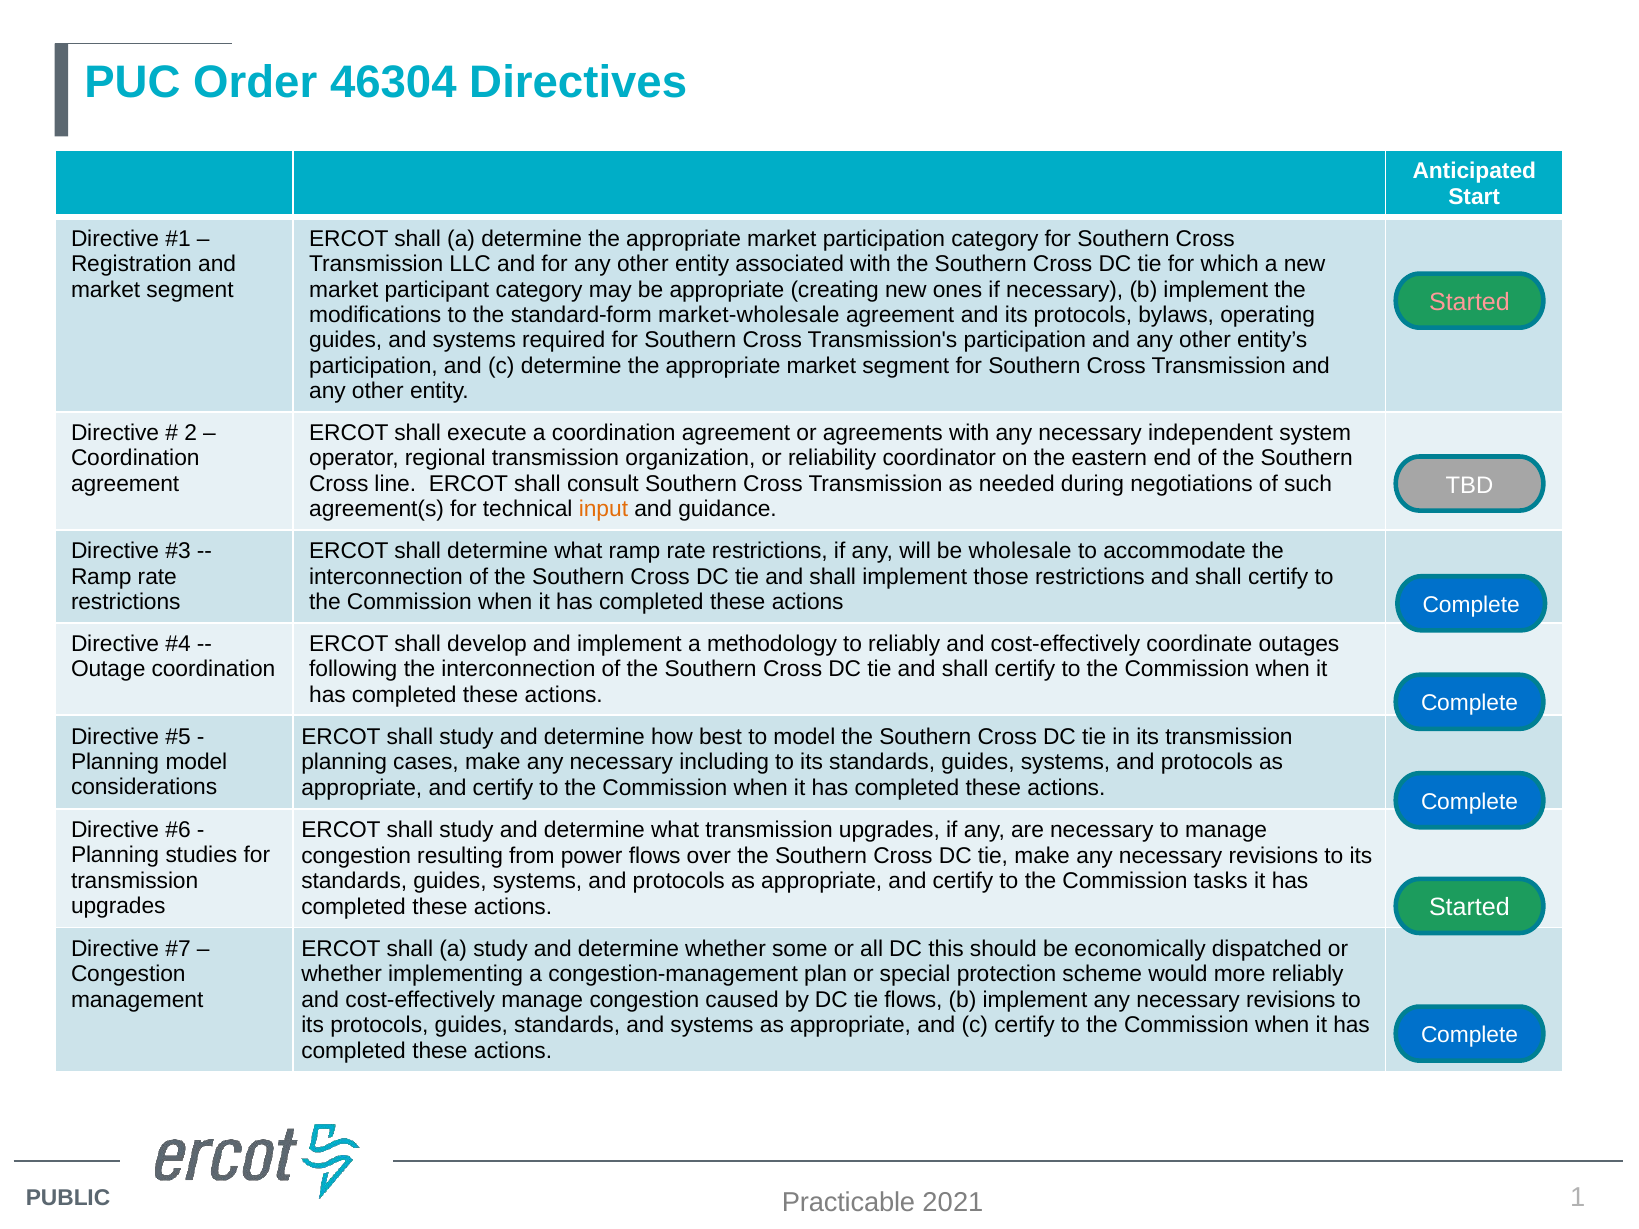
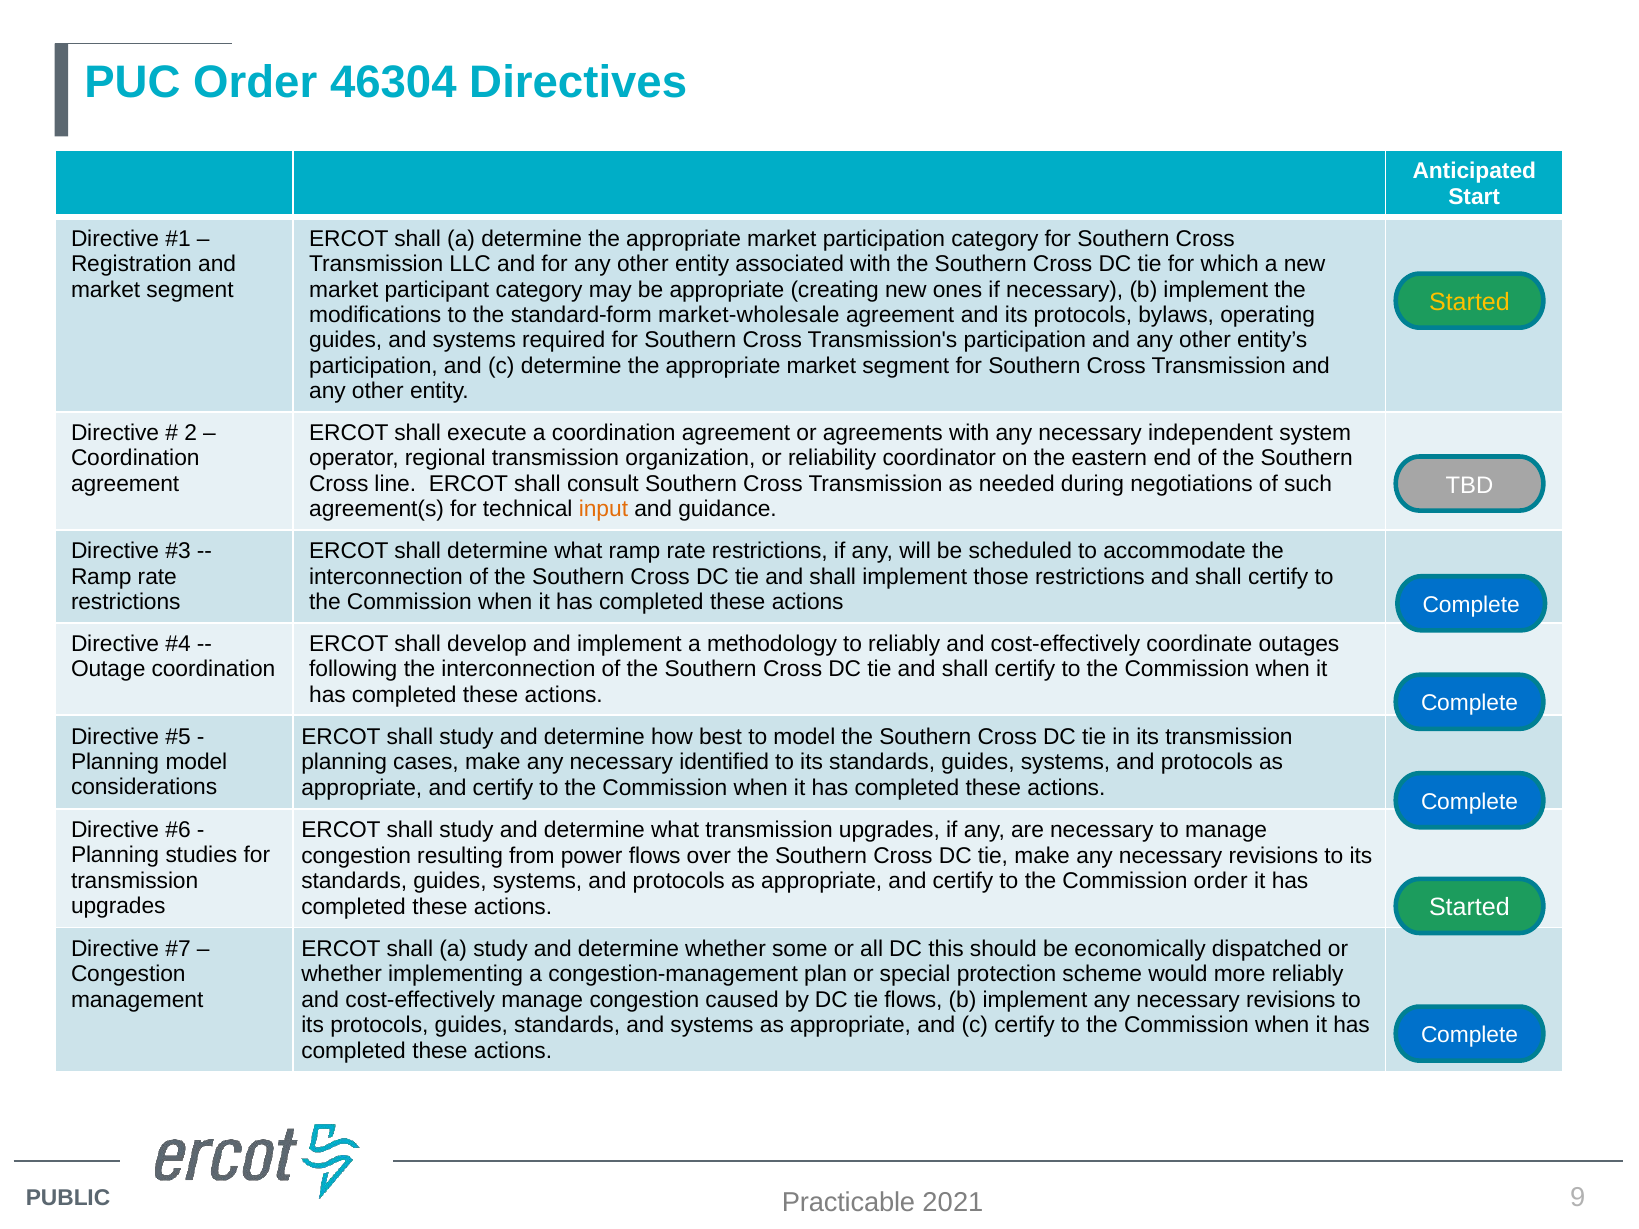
Started colour: pink -> yellow (1469, 302)
wholesale: wholesale -> scheduled (1020, 551)
including: including -> identified (724, 762)
Commission tasks: tasks -> order (1221, 881)
1: 1 -> 9 (1578, 1198)
